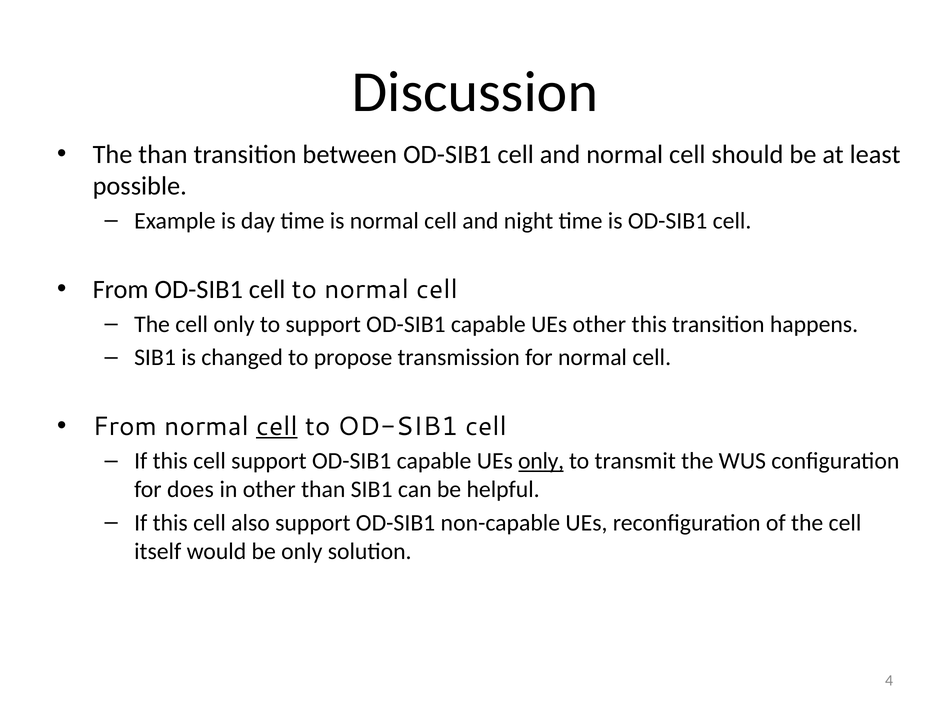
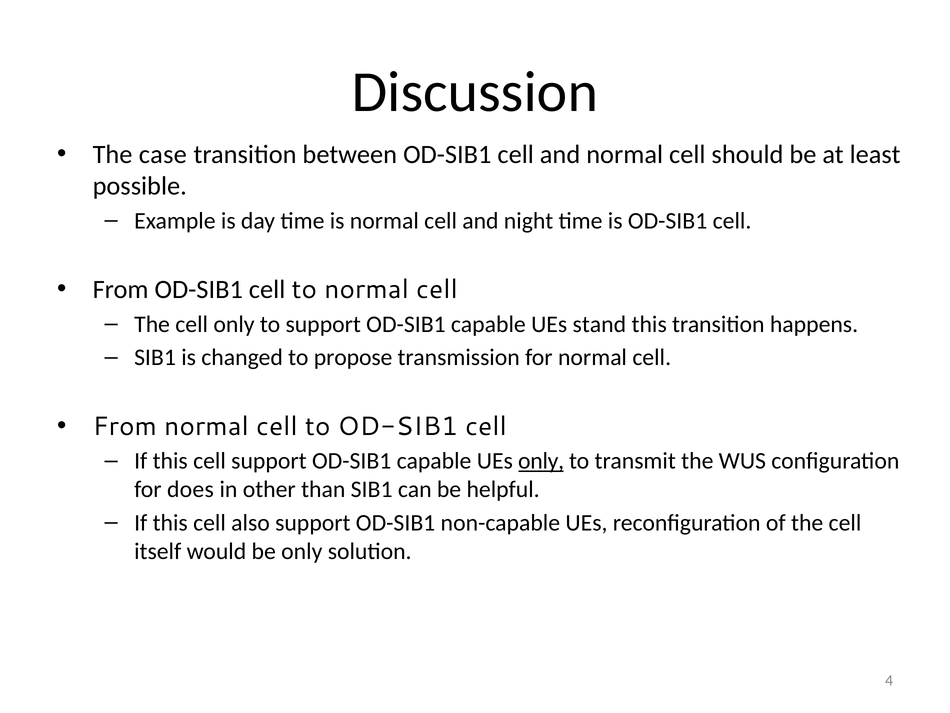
The than: than -> case (163, 154)
UEs other: other -> stand (599, 324)
cell underline: present -> none (277, 426)
